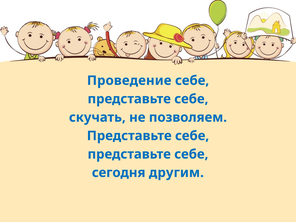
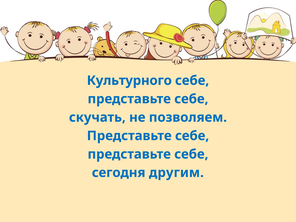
Проведение: Проведение -> Культурного (129, 81)
